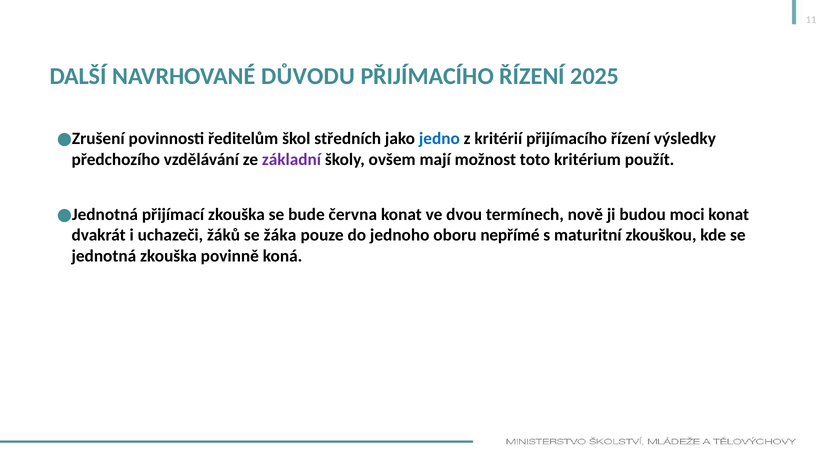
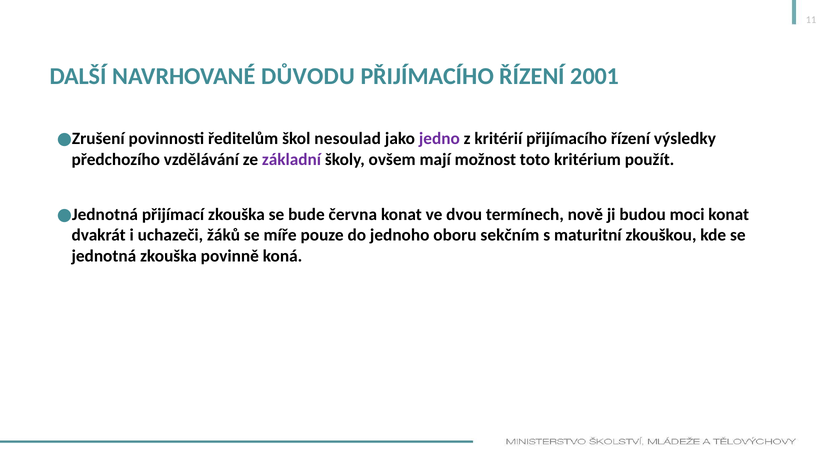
2025: 2025 -> 2001 (595, 76)
středních: středních -> nesoulad (348, 139)
jedno colour: blue -> purple (439, 139)
žáka: žáka -> míře (280, 235)
nepřímé: nepřímé -> sekčním (510, 235)
